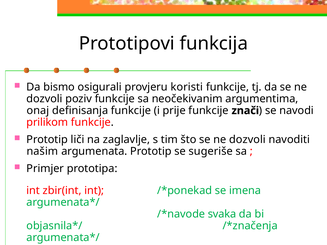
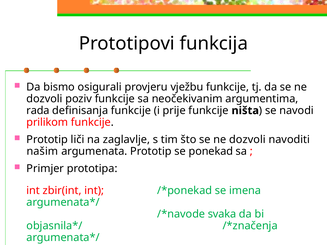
koristi: koristi -> vježbu (187, 87)
onaj: onaj -> rada (38, 111)
znači: znači -> ništa (245, 111)
sugeriše: sugeriše -> ponekad (211, 151)
